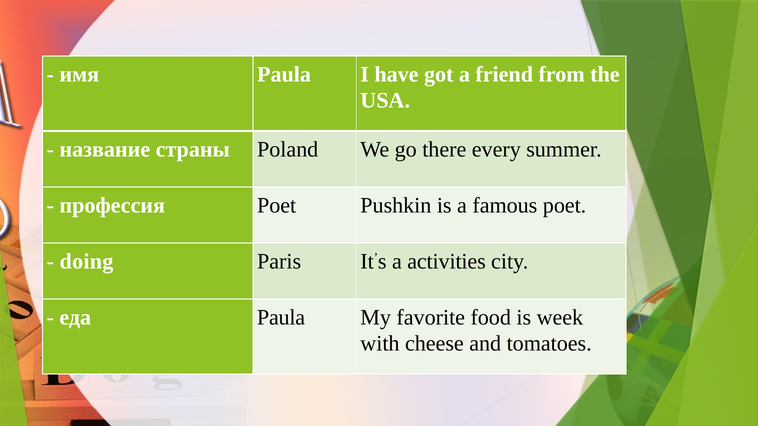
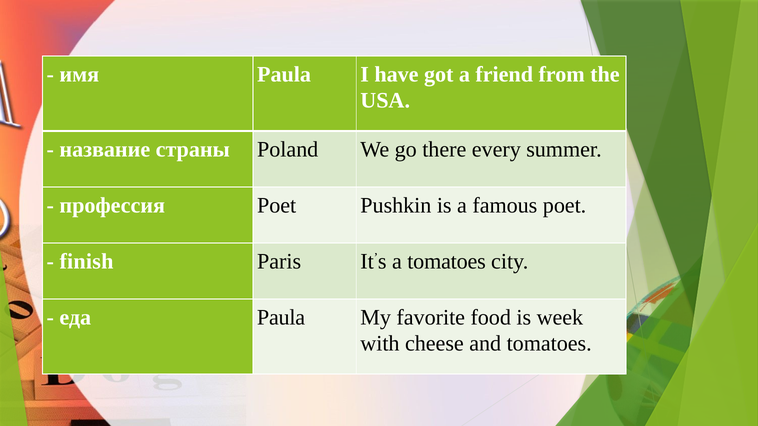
doing: doing -> finish (86, 262)
a activities: activities -> tomatoes (447, 262)
